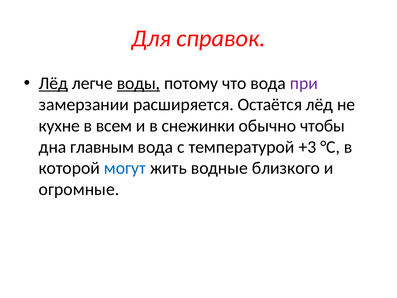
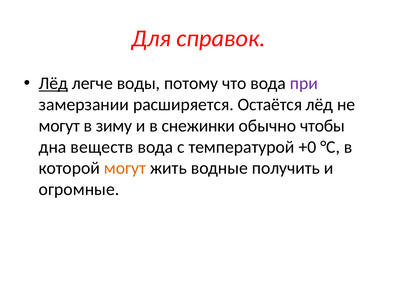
воды underline: present -> none (138, 83)
кухне: кухне -> могут (59, 126)
всем: всем -> зиму (114, 126)
главным: главным -> веществ (102, 147)
+3: +3 -> +0 (307, 147)
могут colour: blue -> orange (125, 168)
близкого: близкого -> получить (286, 168)
